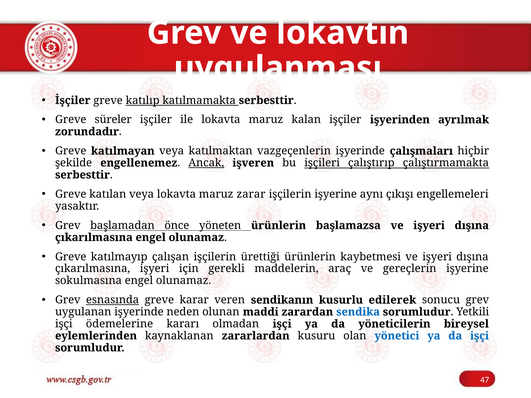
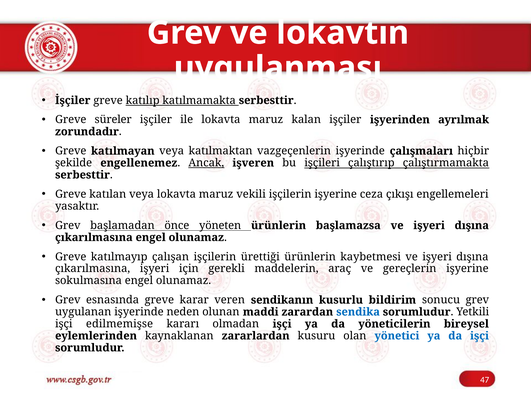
zarar: zarar -> vekili (251, 194)
aynı: aynı -> ceza (371, 194)
esnasında underline: present -> none (113, 300)
edilerek: edilerek -> bildirim (392, 300)
ödemelerine: ödemelerine -> edilmemişse (119, 324)
